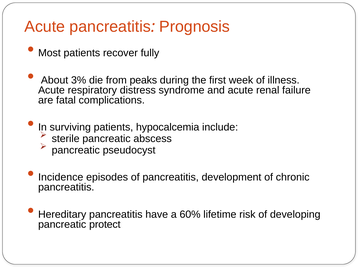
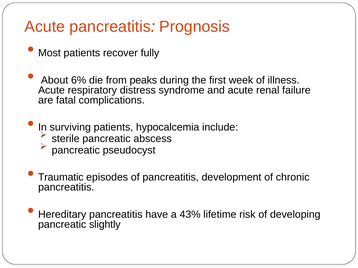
3%: 3% -> 6% (79, 80)
Incidence: Incidence -> Traumatic (61, 178)
60%: 60% -> 43% (190, 215)
protect: protect -> slightly (105, 225)
